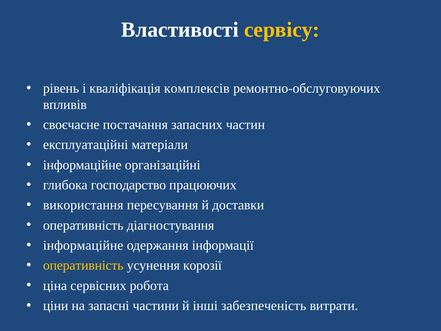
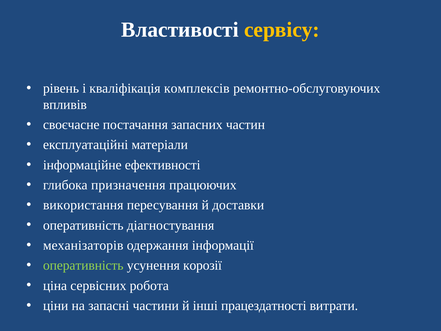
організаційні: організаційні -> ефективності (163, 165)
господарство: господарство -> призначення (128, 185)
інформаційне: інформаційне -> механізаторів (83, 245)
оперативність colour: yellow -> light green (83, 265)
забезпеченість: забезпеченість -> працездатності (264, 305)
